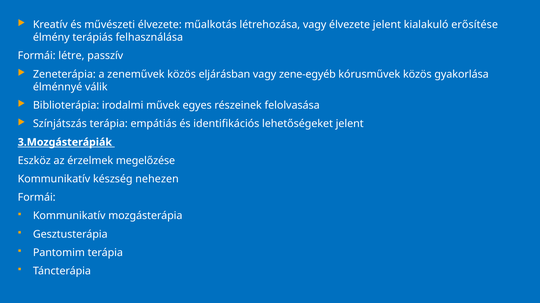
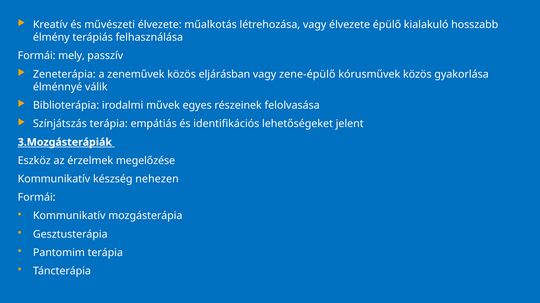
élvezete jelent: jelent -> épülő (387, 25)
erősítése: erősítése -> hosszabb (475, 25)
létre: létre -> mely (72, 56)
zene-egyéb: zene-egyéb -> zene-épülő (307, 74)
